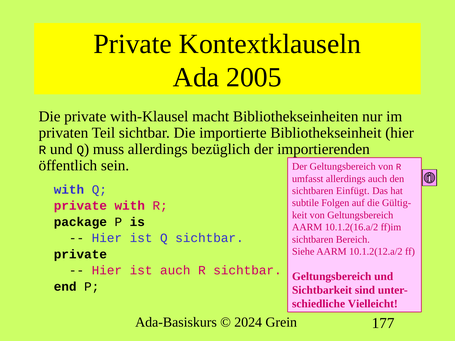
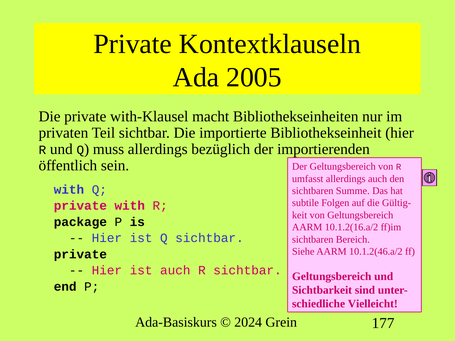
Einfügt: Einfügt -> Summe (353, 191)
10.1.2(12.a/2: 10.1.2(12.a/2 -> 10.1.2(46.a/2 (376, 252)
